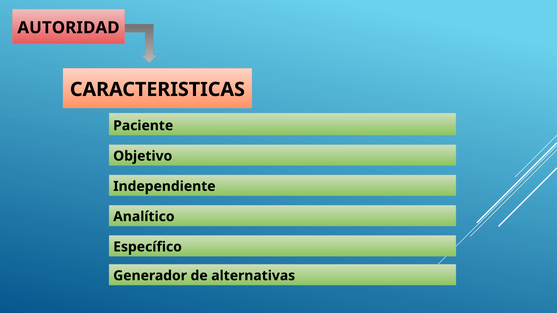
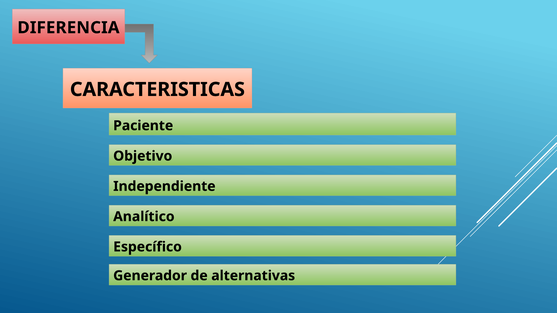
AUTORIDAD: AUTORIDAD -> DIFERENCIA (68, 28)
